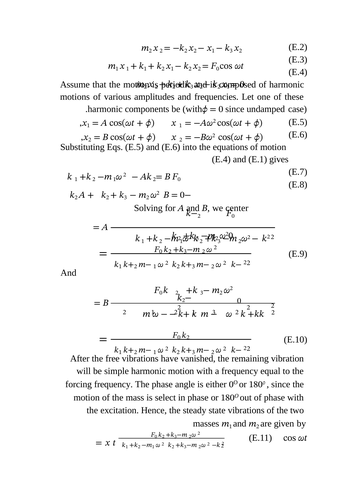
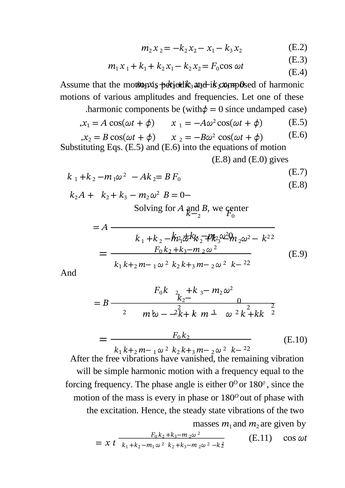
E.4: E.4 -> E.8 (221, 159)
E.1: E.1 -> E.0 (258, 159)
select: select -> every (165, 398)
